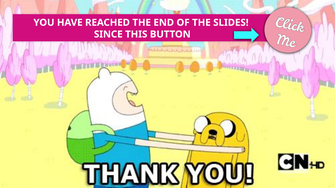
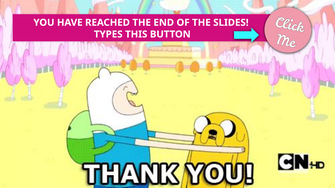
SINCE: SINCE -> TYPES (108, 34)
